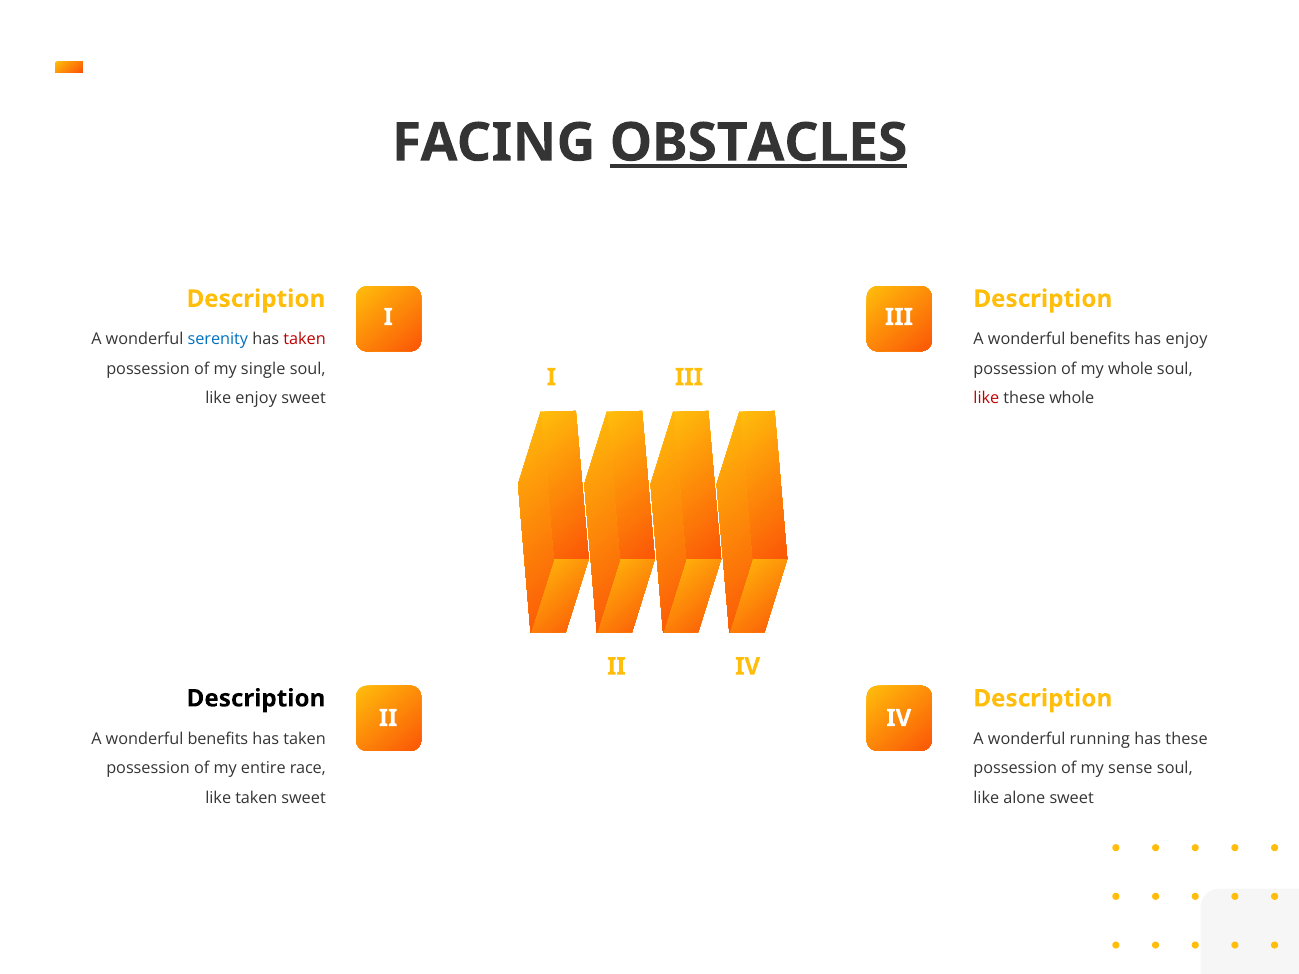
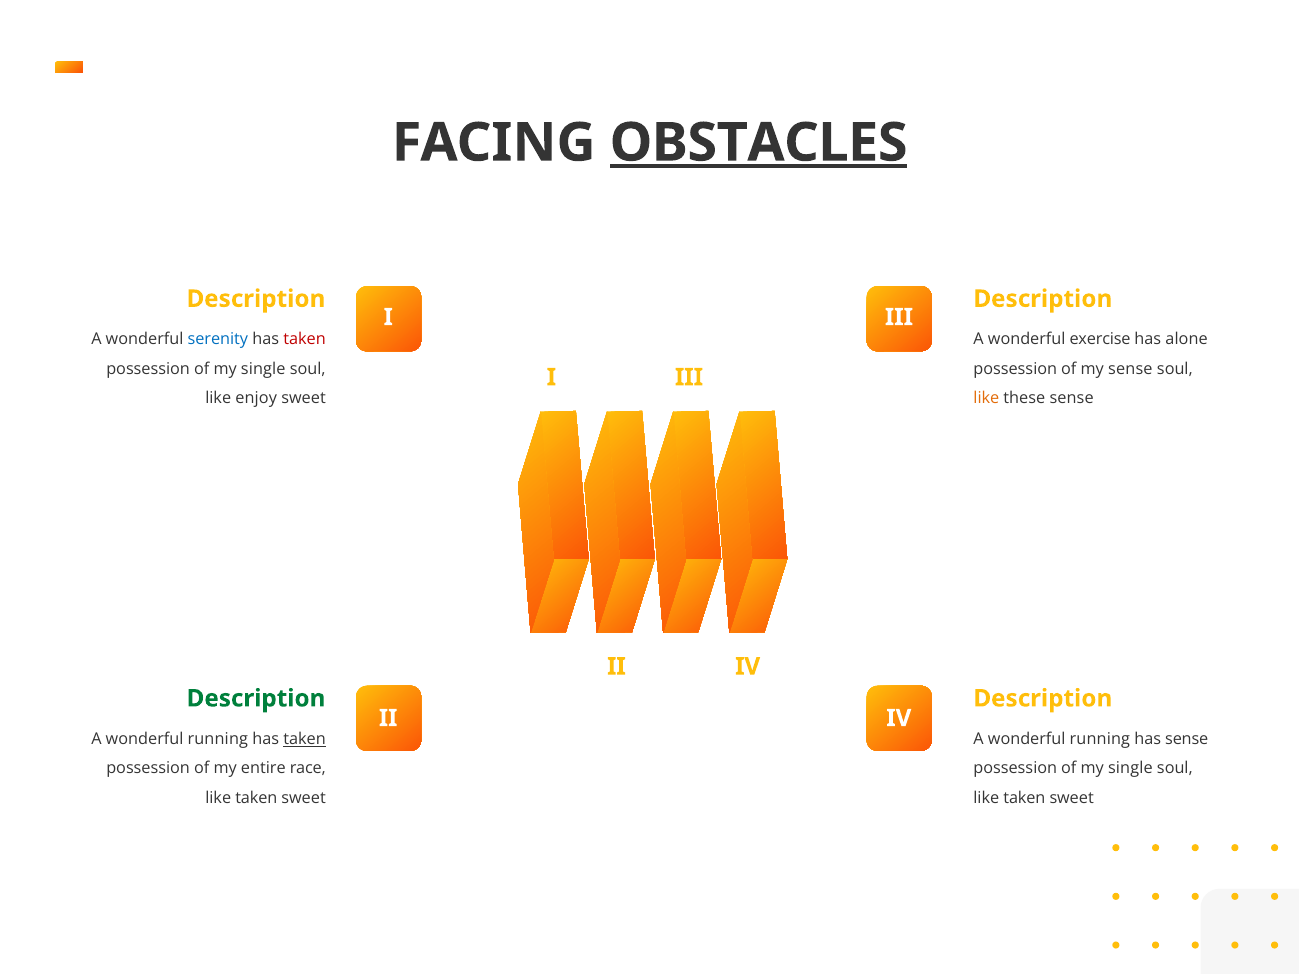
benefits: benefits -> exercise (1100, 340)
has enjoy: enjoy -> alone (1187, 340)
my whole: whole -> sense (1130, 369)
like colour: red -> orange (986, 398)
these whole: whole -> sense (1072, 398)
Description colour: black -> green (256, 699)
benefits: benefits -> running (218, 739)
taken underline: none -> present (305, 739)
has these: these -> sense (1187, 739)
sense: sense -> single (1130, 769)
alone: alone -> taken (1024, 798)
